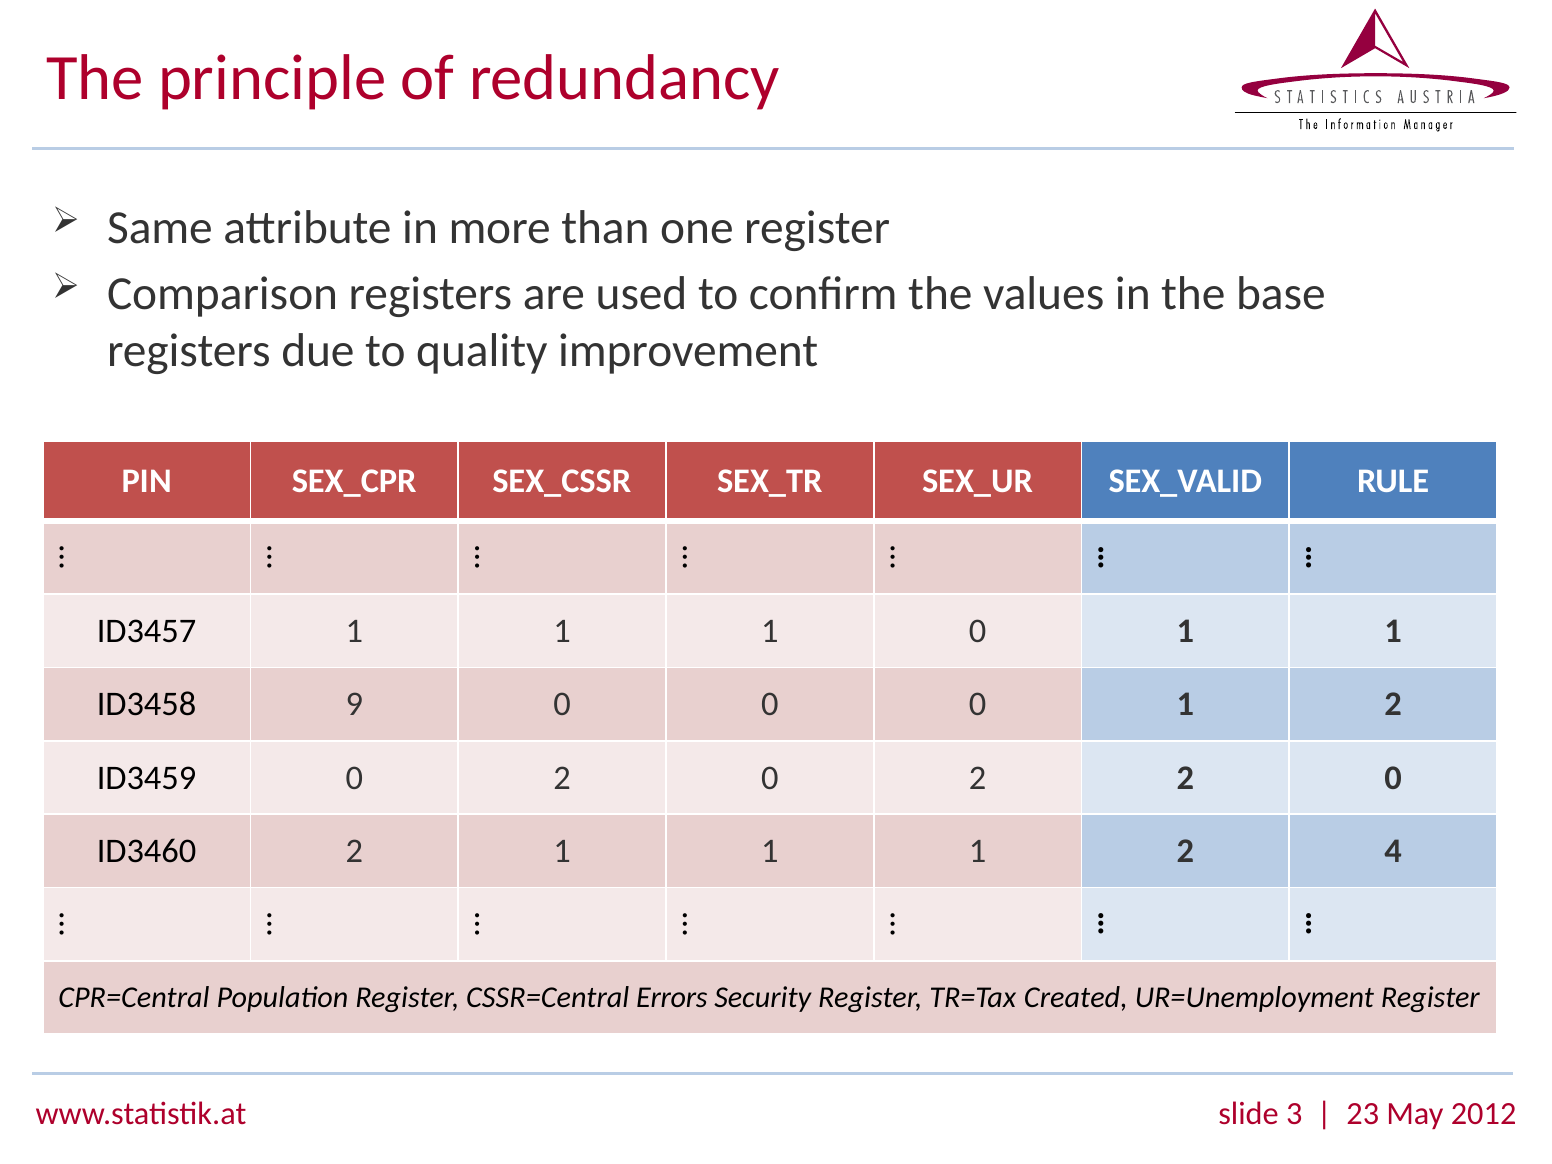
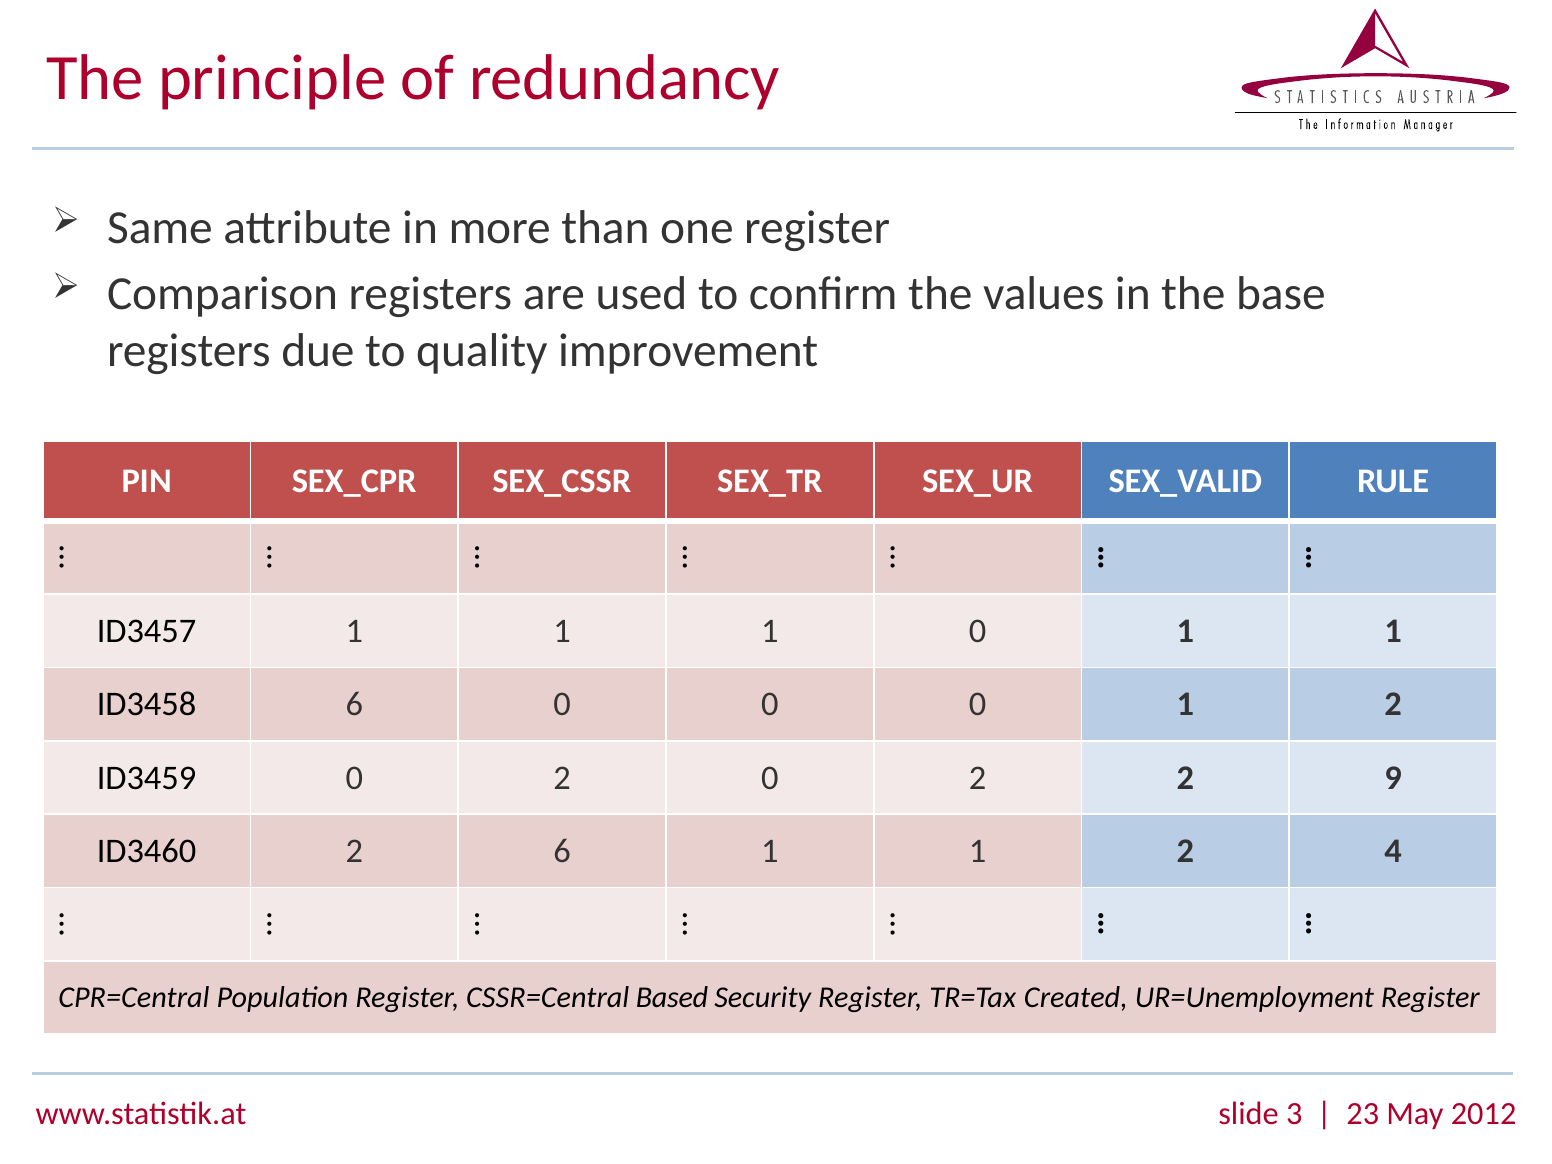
ID3458 9: 9 -> 6 (354, 705)
2 2 0: 0 -> 9 (1393, 778)
2 1: 1 -> 6 (562, 851)
Errors: Errors -> Based (672, 998)
